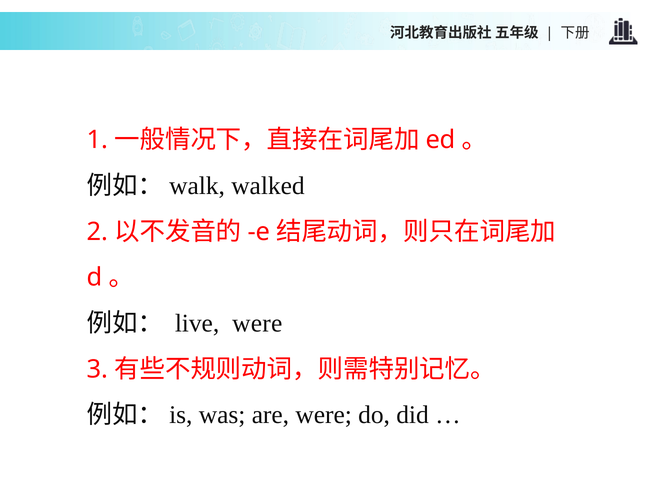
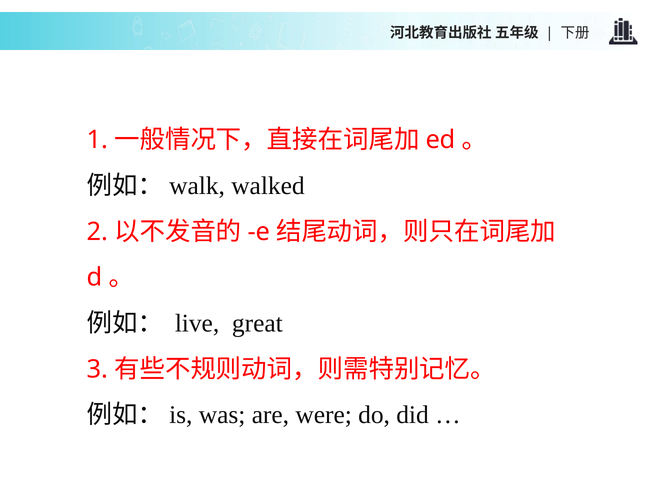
live were: were -> great (257, 323)
